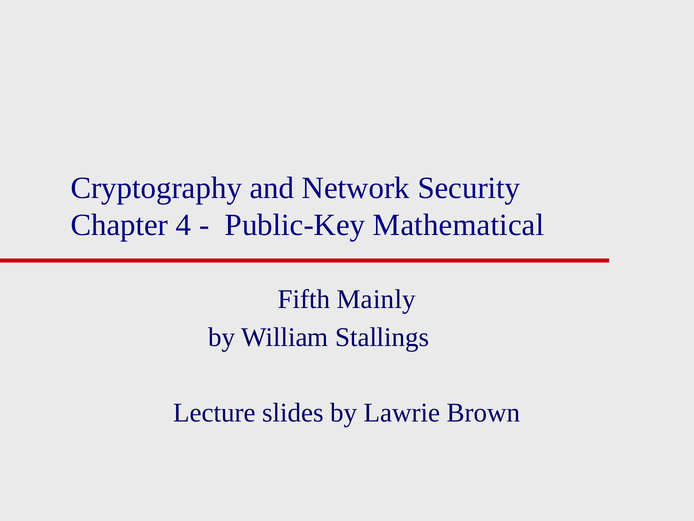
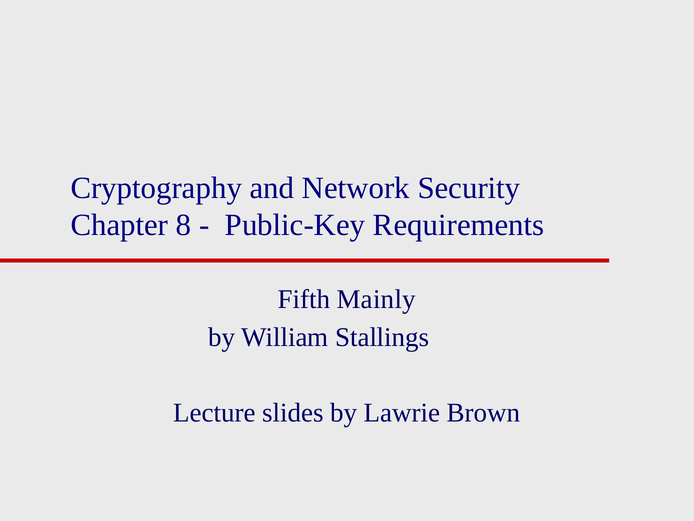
4: 4 -> 8 (184, 225)
Mathematical: Mathematical -> Requirements (459, 225)
